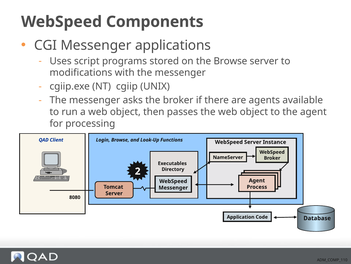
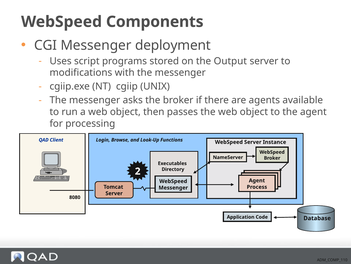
applications: applications -> deployment (173, 45)
the Browse: Browse -> Output (230, 61)
